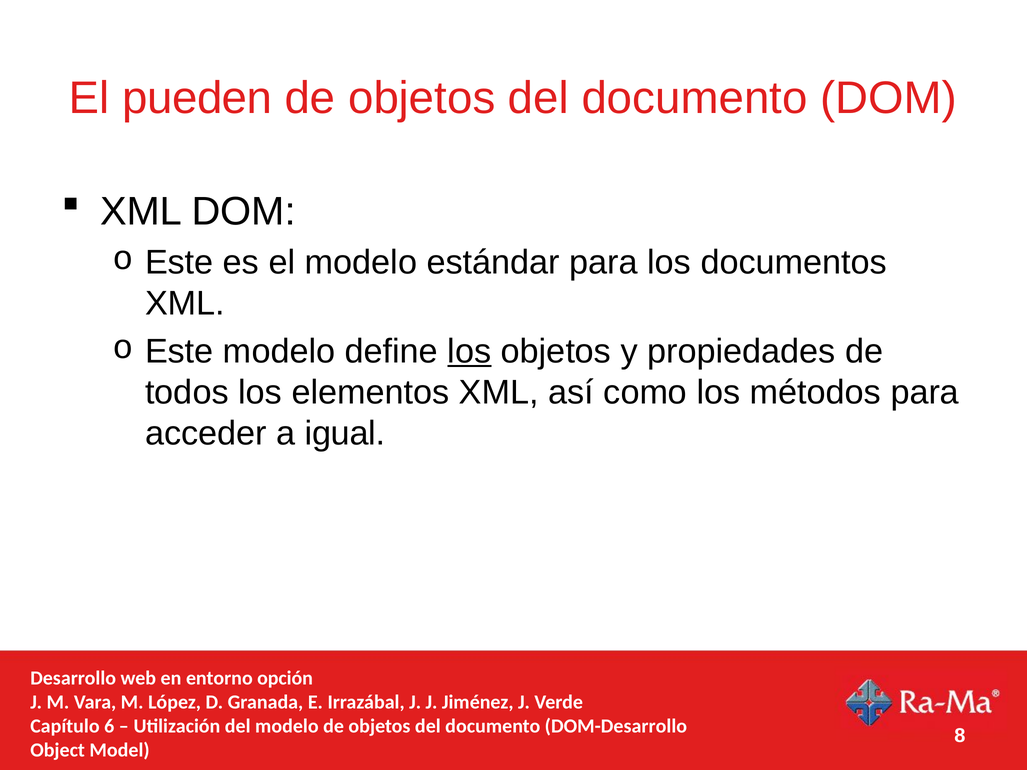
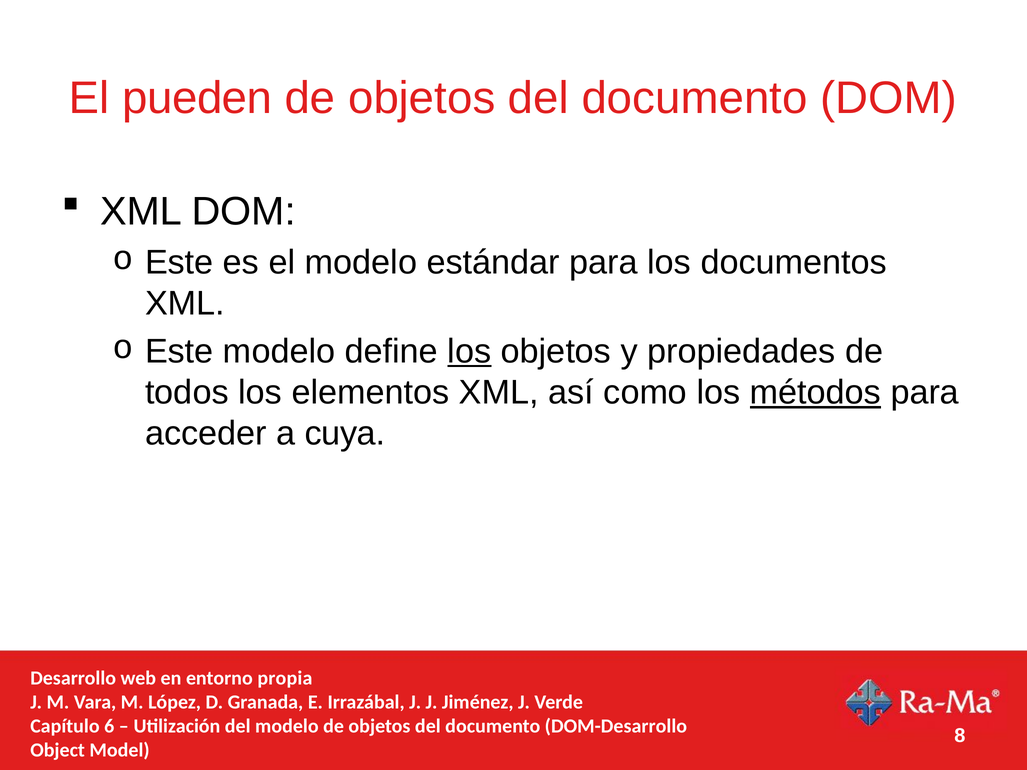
métodos underline: none -> present (815, 393)
igual: igual -> cuya (345, 434)
opción: opción -> propia (285, 679)
